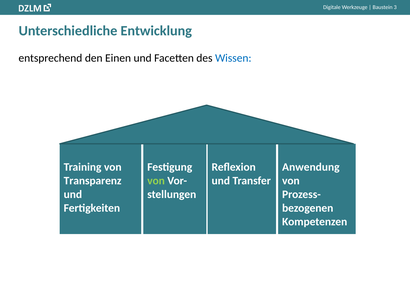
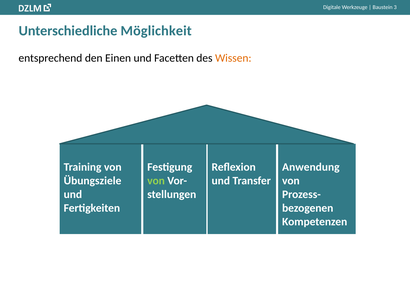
Entwicklung: Entwicklung -> Möglichkeit (156, 31)
Wissen colour: blue -> orange (233, 58)
Transparenz: Transparenz -> Übungsziele (93, 181)
